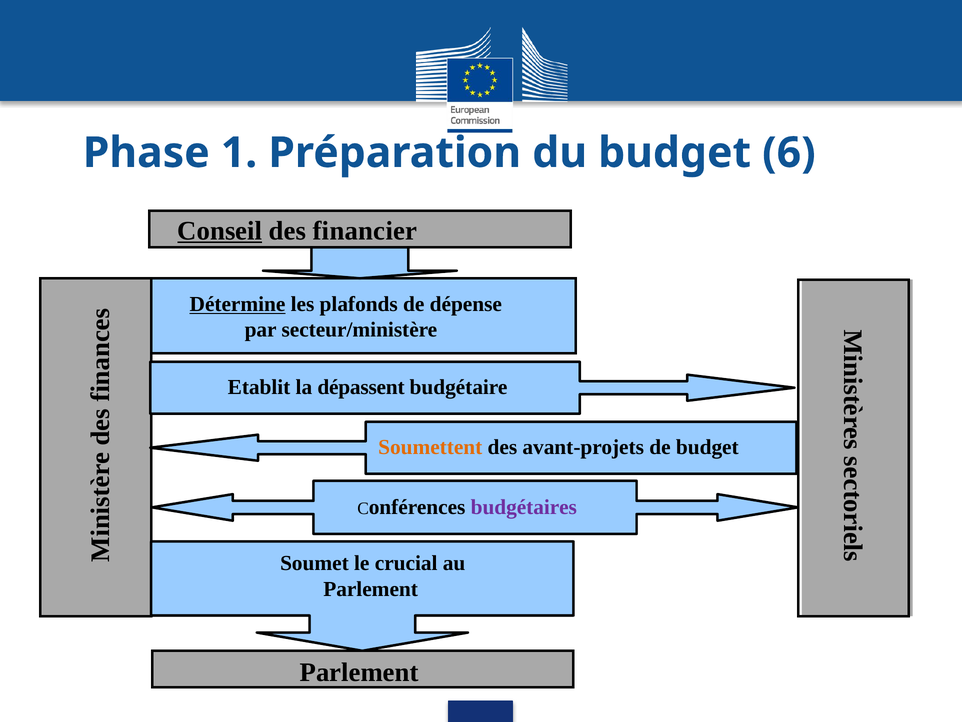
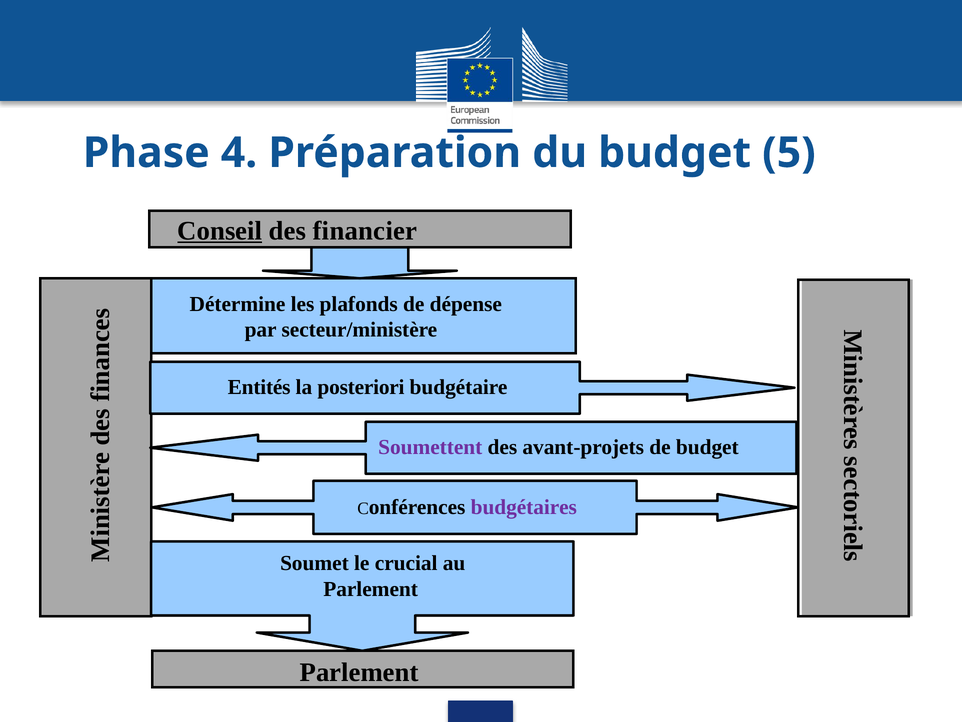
1: 1 -> 4 (239, 153)
budget 6: 6 -> 5 (789, 153)
Détermine underline: present -> none (238, 304)
Etablit: Etablit -> Entités (259, 387)
dépassent: dépassent -> posteriori (361, 387)
Soumettent colour: orange -> purple (430, 447)
